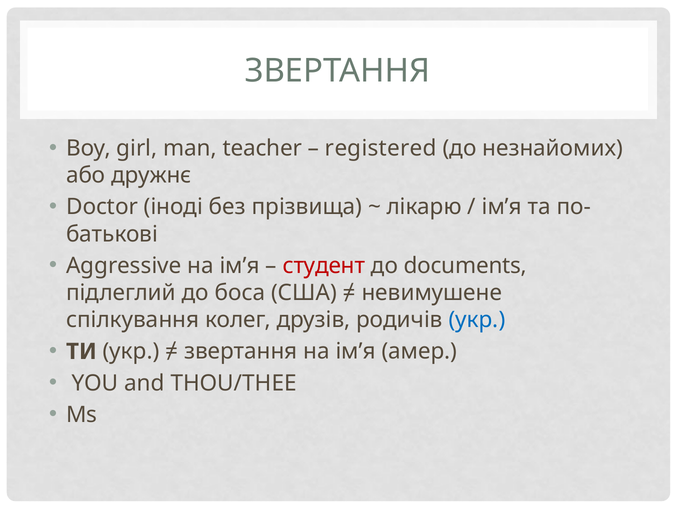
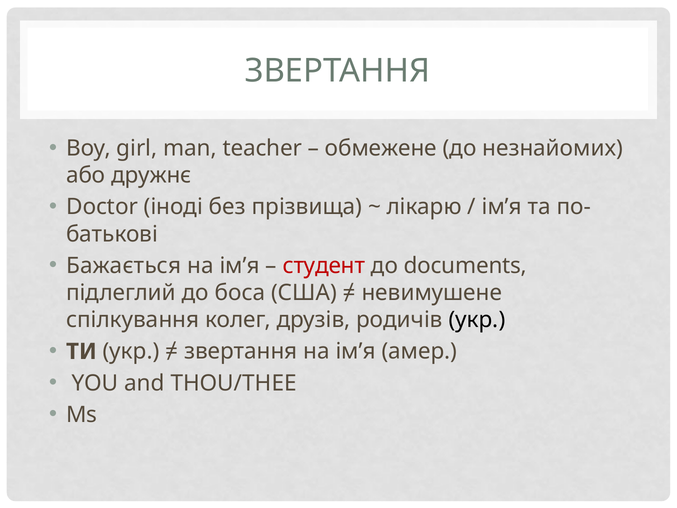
registered: registered -> обмежене (381, 148)
Aggressive: Aggressive -> Бажається (124, 266)
укр colour: blue -> black (477, 320)
